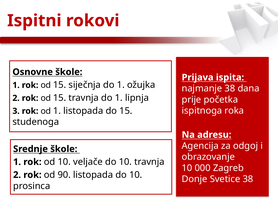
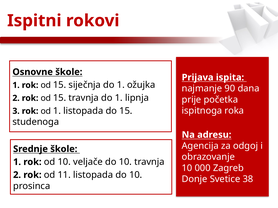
najmanje 38: 38 -> 90 (230, 89)
90: 90 -> 11 (64, 175)
